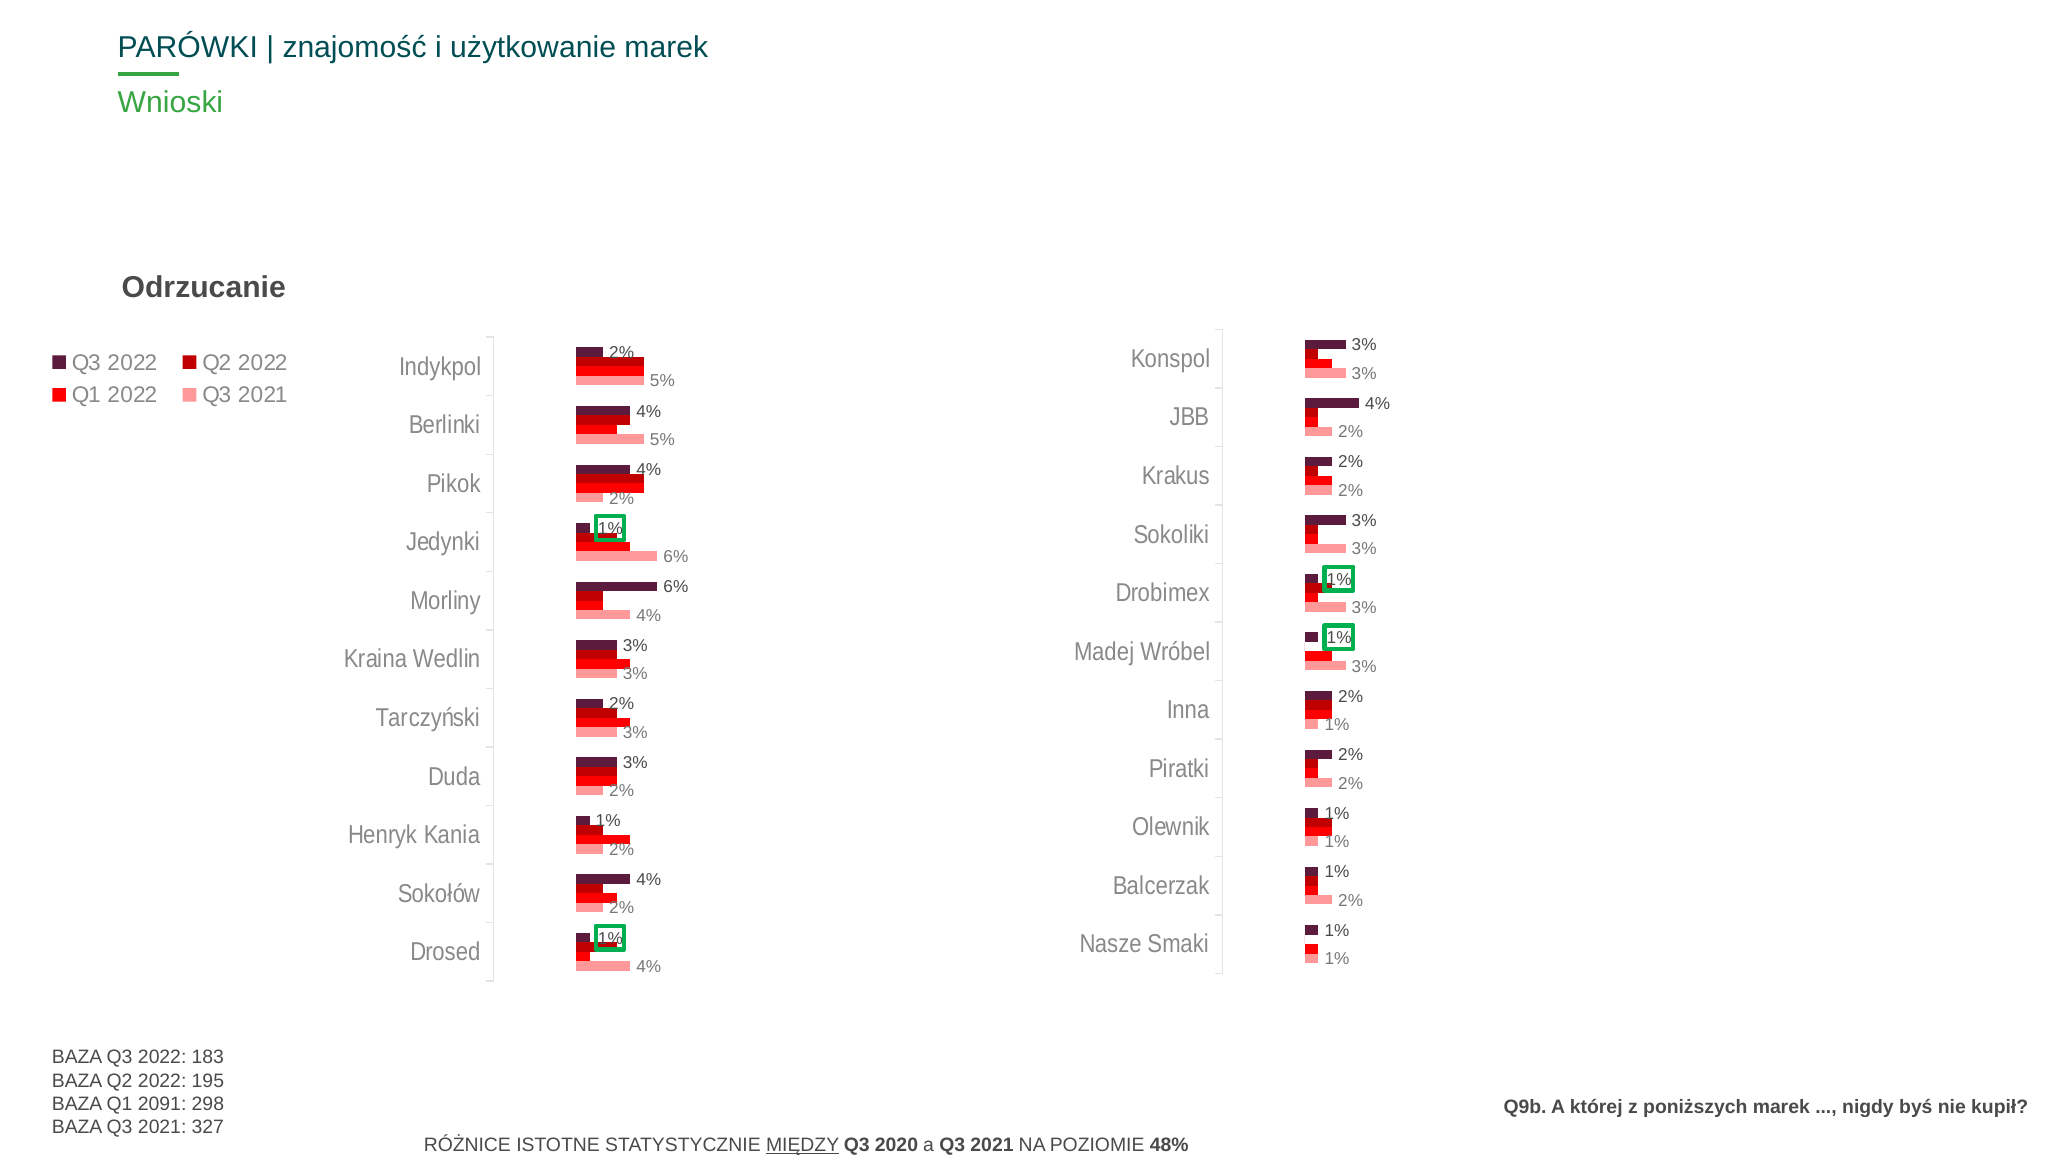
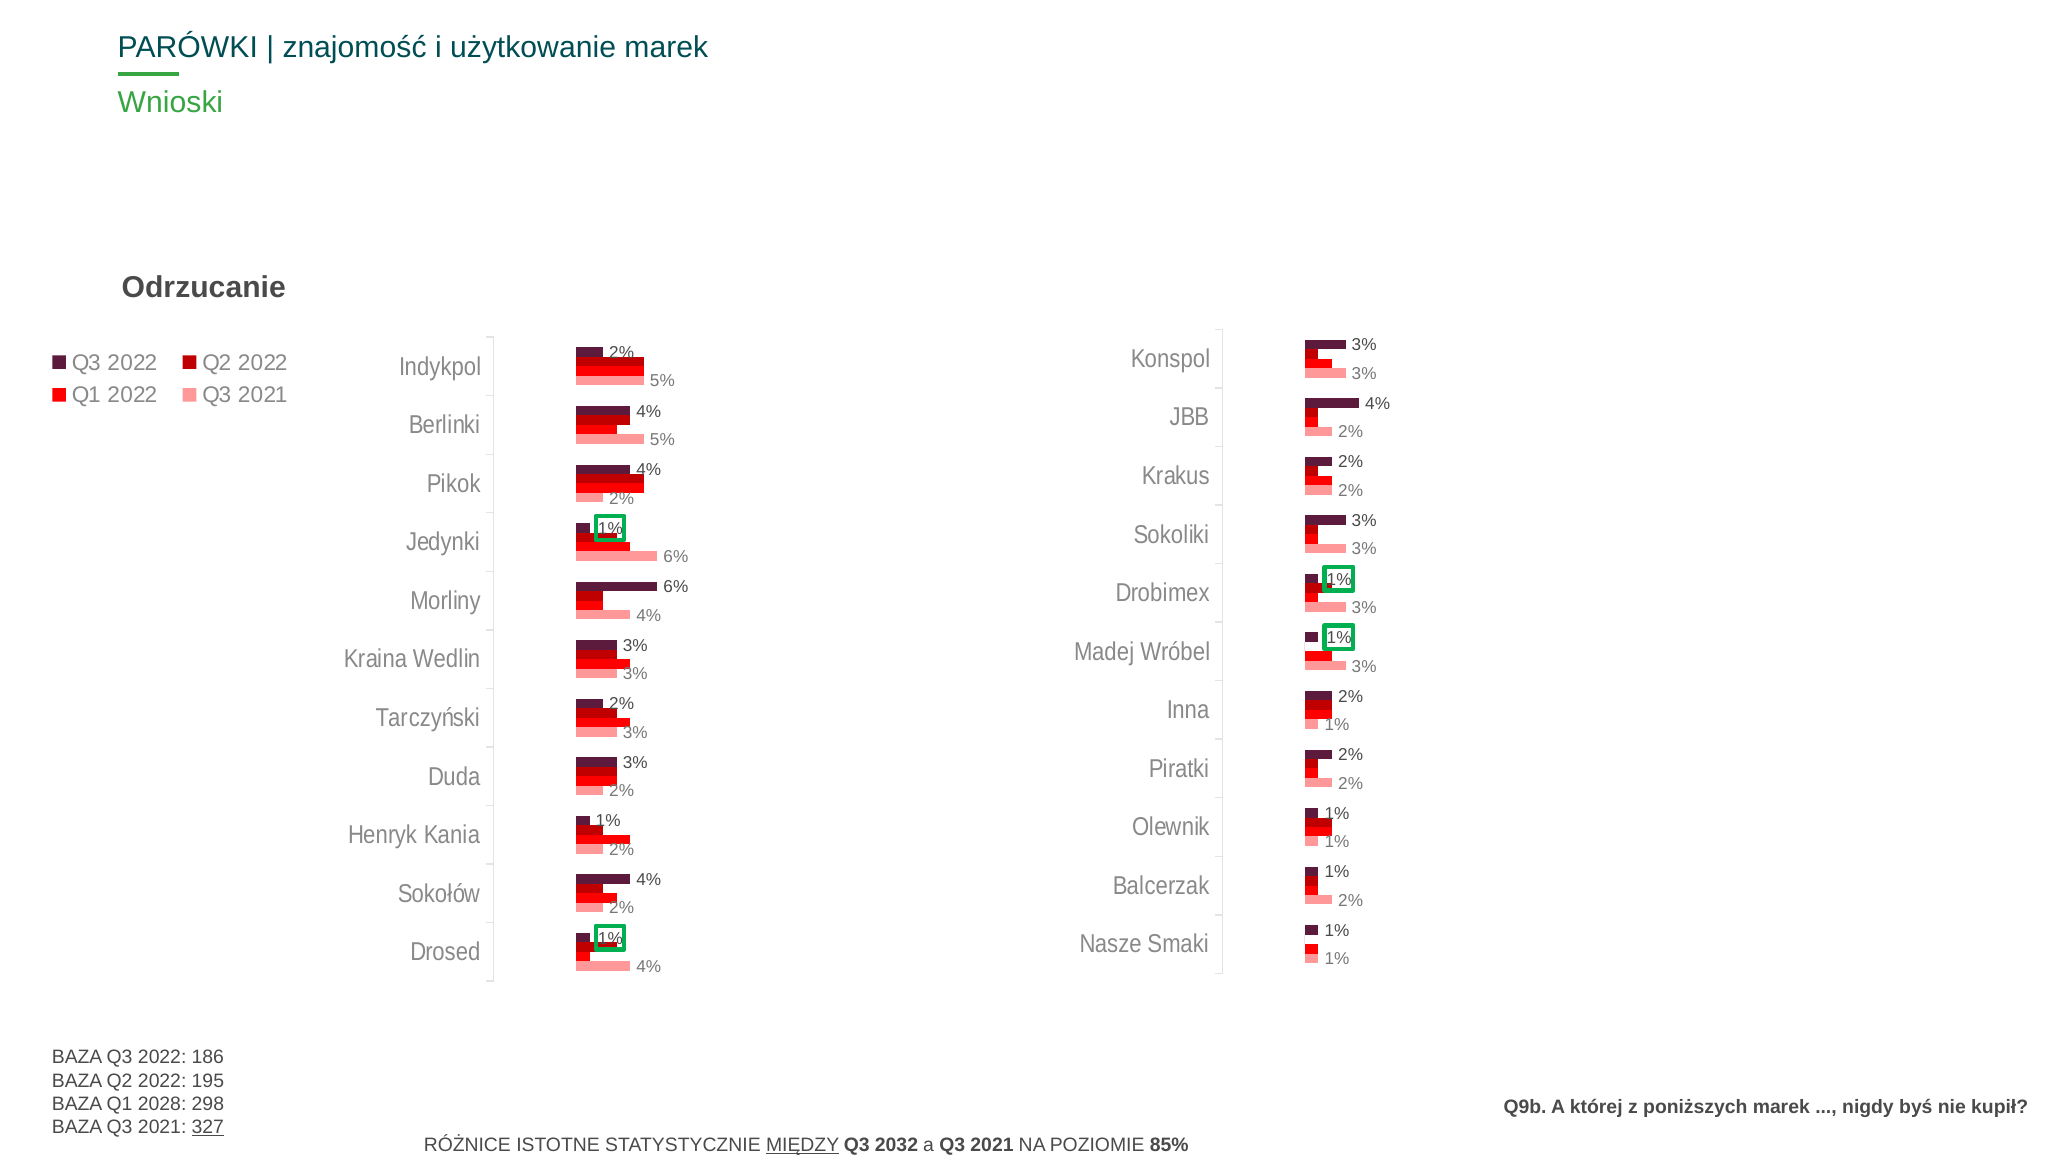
183: 183 -> 186 (208, 1057)
2091: 2091 -> 2028 (162, 1104)
327 underline: none -> present (208, 1127)
2020: 2020 -> 2032 (896, 1145)
48%: 48% -> 85% (1169, 1145)
